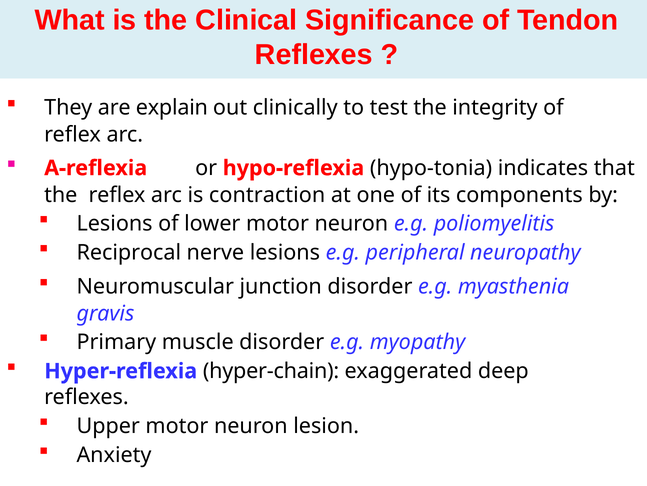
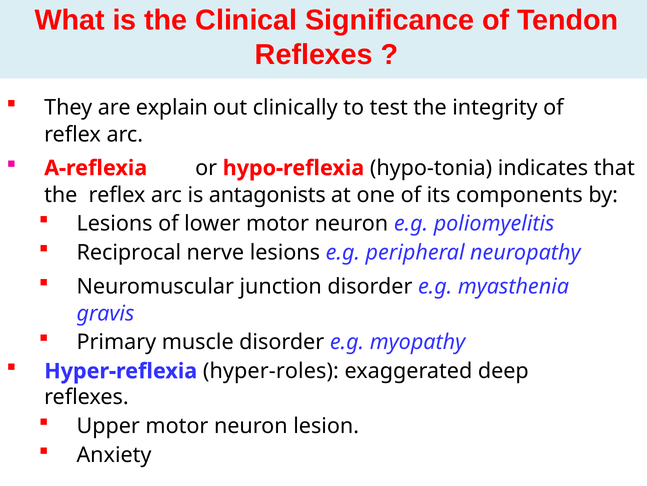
contraction: contraction -> antagonists (267, 195)
hyper-chain: hyper-chain -> hyper-roles (271, 371)
